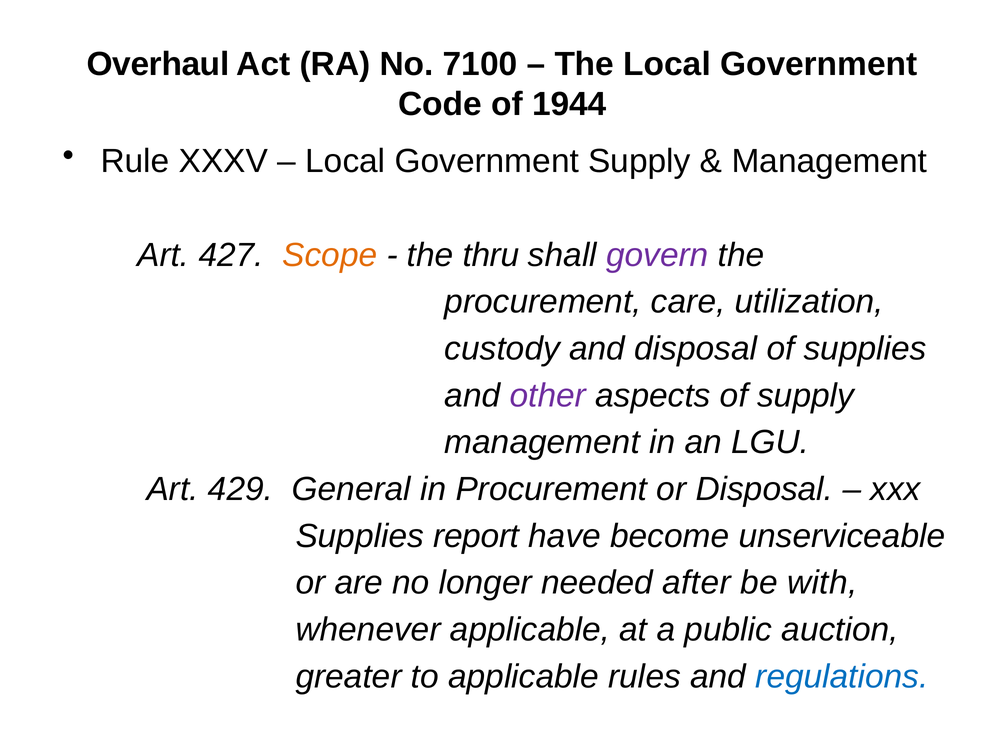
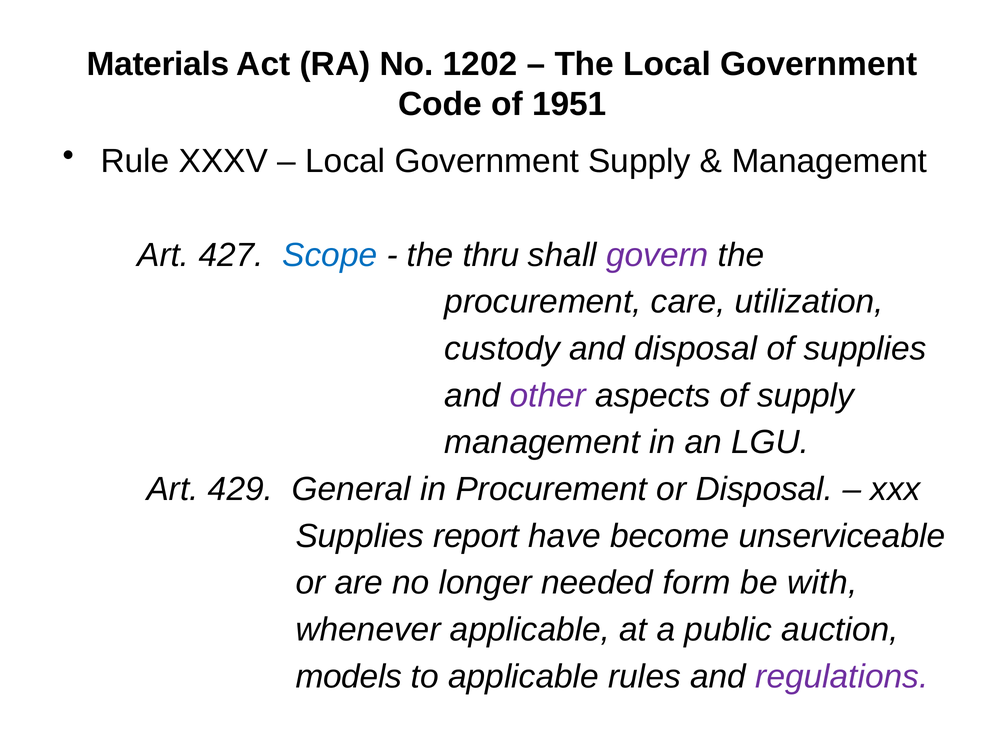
Overhaul: Overhaul -> Materials (158, 64)
7100: 7100 -> 1202 (480, 64)
1944: 1944 -> 1951 (569, 105)
Scope colour: orange -> blue (330, 255)
after: after -> form (697, 583)
greater: greater -> models (349, 677)
regulations colour: blue -> purple (842, 677)
